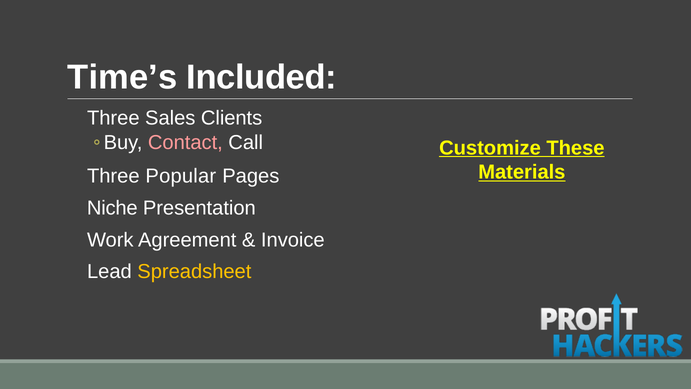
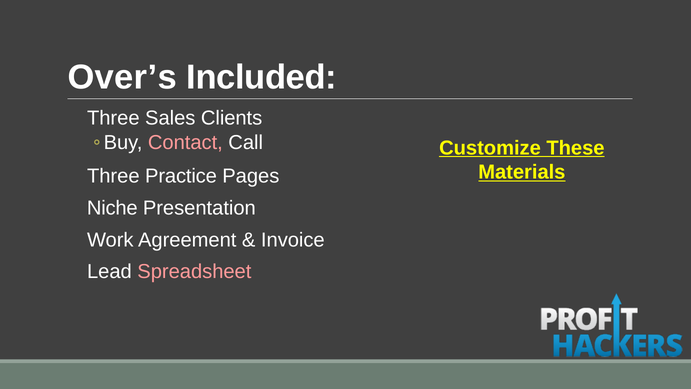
Time’s: Time’s -> Over’s (122, 77)
Popular: Popular -> Practice (181, 176)
Spreadsheet colour: yellow -> pink (194, 272)
